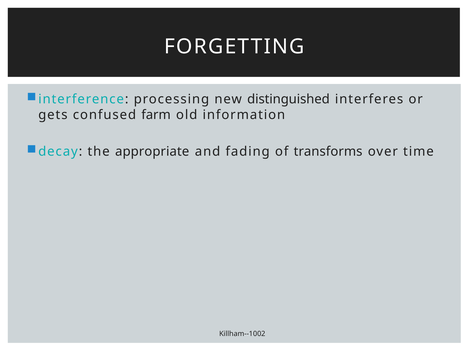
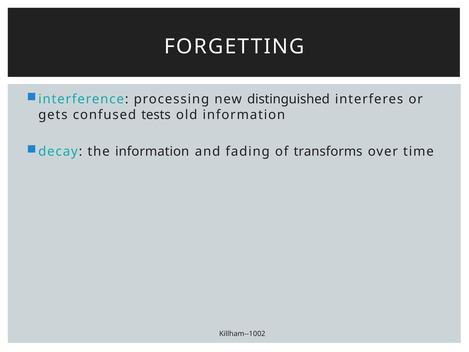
farm: farm -> tests (156, 115)
the appropriate: appropriate -> information (152, 151)
